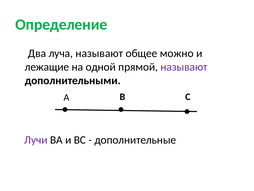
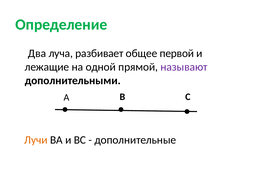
луча называют: называют -> разбивает (99, 53)
можно: можно -> первой (177, 53)
Лучи colour: purple -> orange (36, 140)
